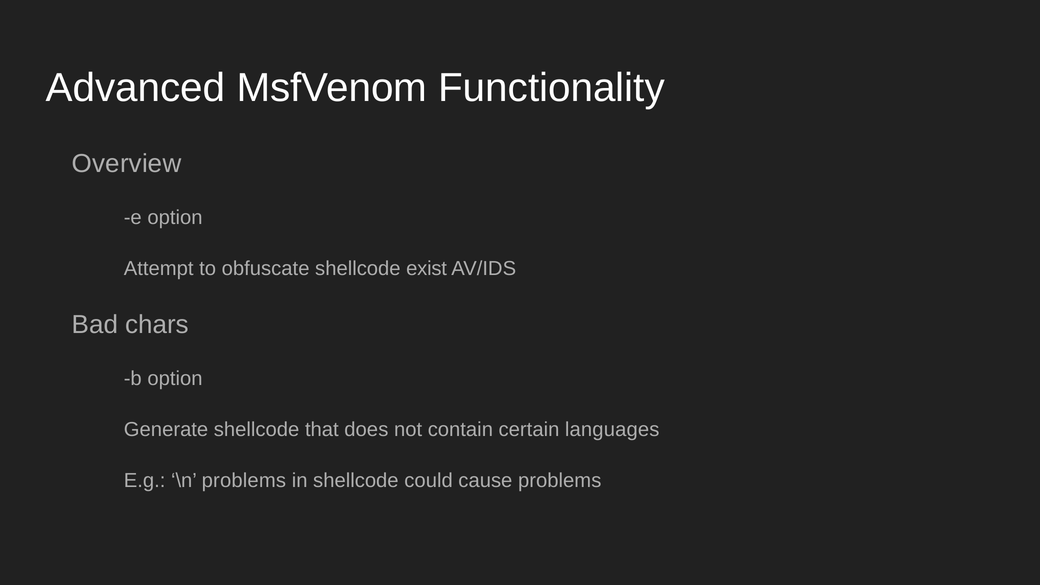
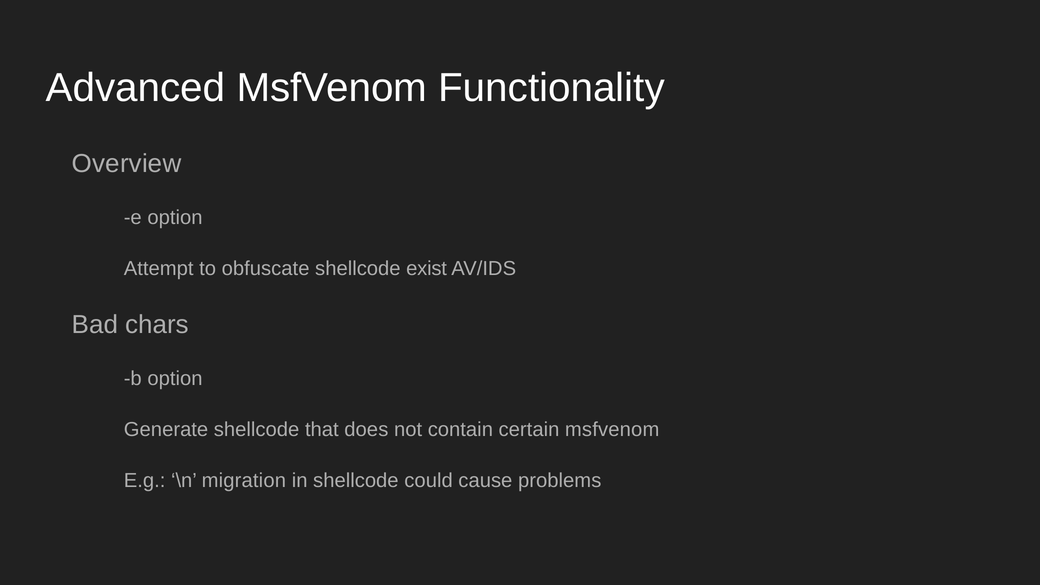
certain languages: languages -> msfvenom (612, 429)
\n problems: problems -> migration (244, 480)
